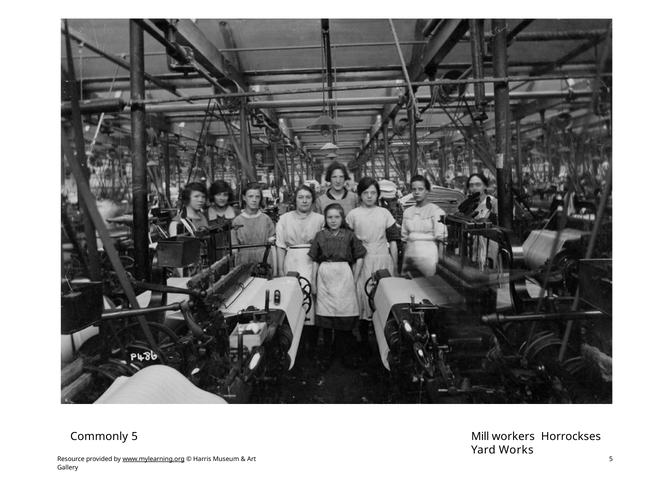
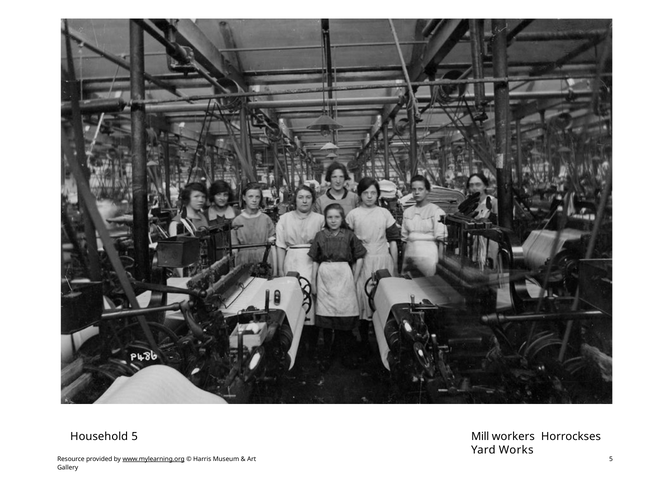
Commonly: Commonly -> Household (99, 436)
